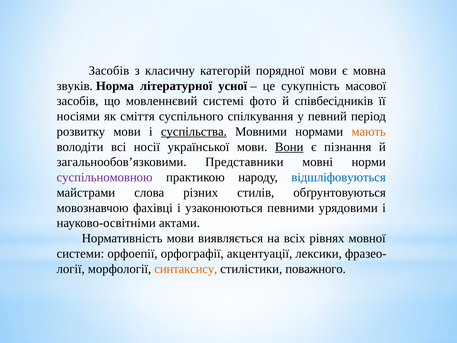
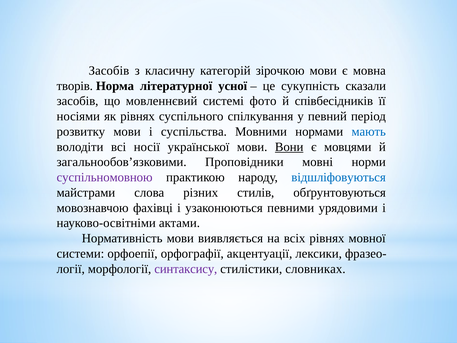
порядної: порядної -> зірочкою (280, 71)
звуків: звуків -> творів (75, 86)
масової: масової -> сказали (366, 86)
як сміття: сміття -> рівнях (138, 116)
суспільства underline: present -> none (194, 132)
мають colour: orange -> blue (369, 132)
пізнання: пізнання -> мовцями (348, 147)
Представники: Представники -> Проповідники (244, 162)
синтаксису colour: orange -> purple (186, 269)
поважного: поважного -> словниках (315, 269)
